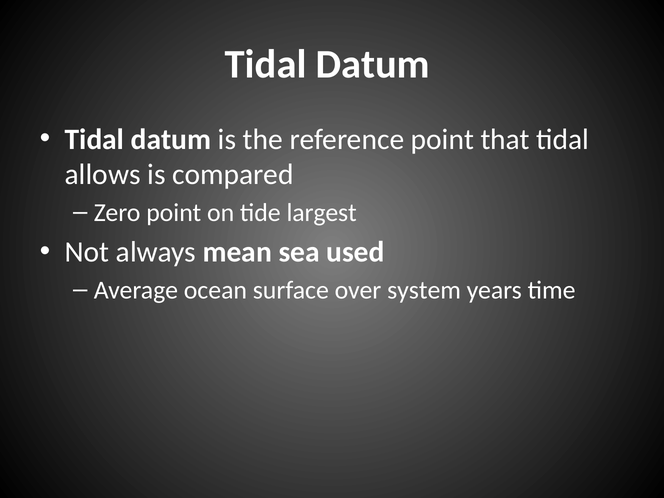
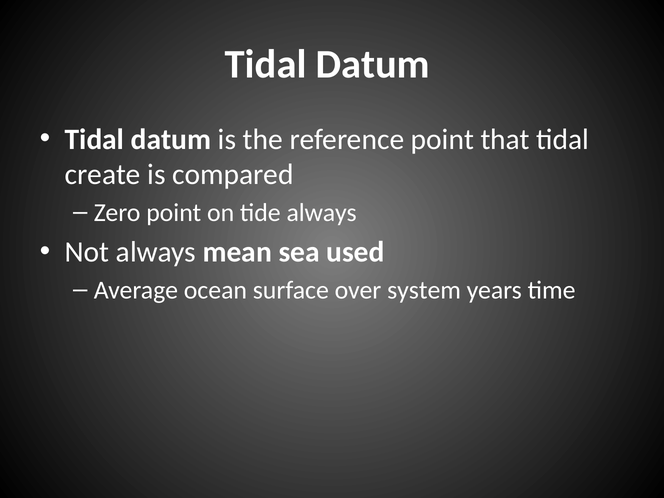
allows: allows -> create (103, 175)
tide largest: largest -> always (322, 213)
